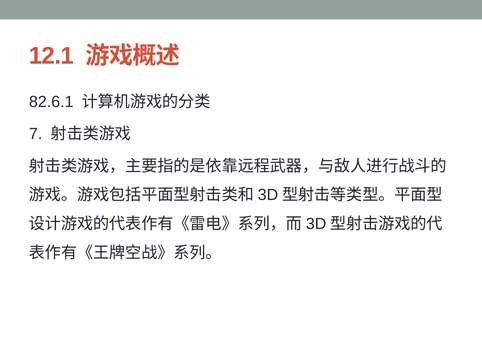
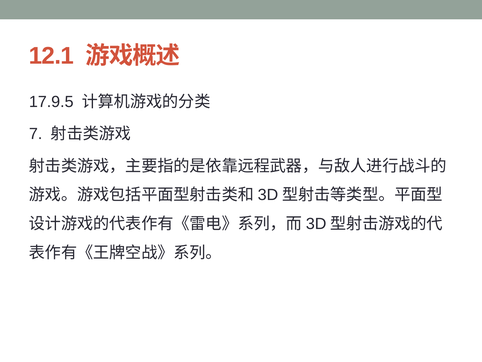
82.6.1: 82.6.1 -> 17.9.5 (51, 102)
